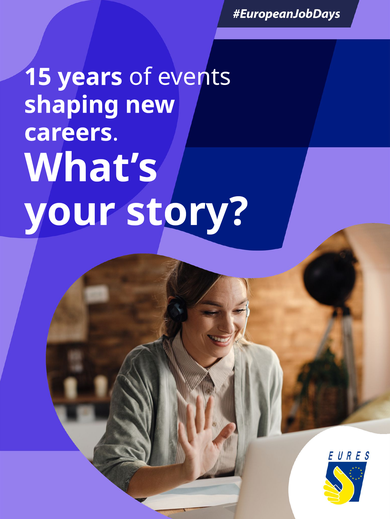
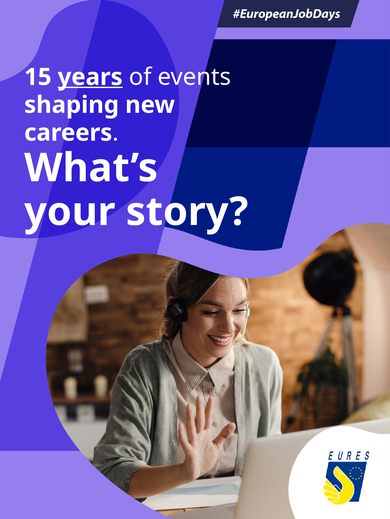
years underline: none -> present (90, 77)
